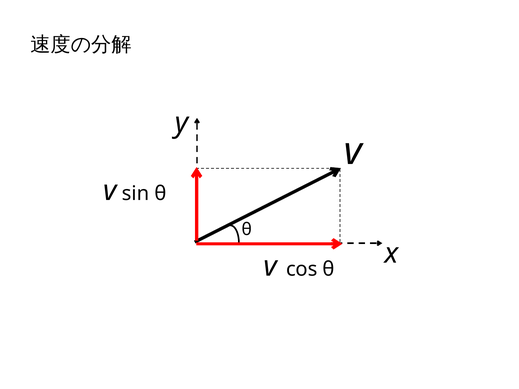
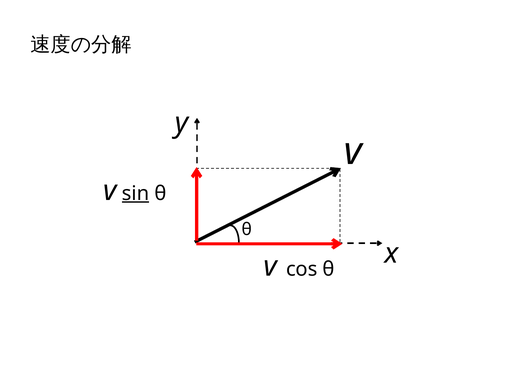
sin underline: none -> present (136, 194)
